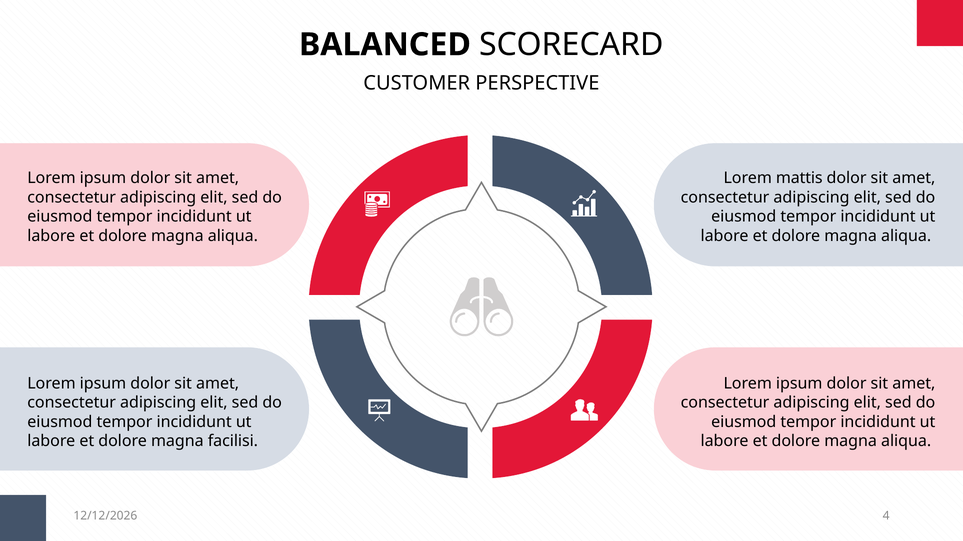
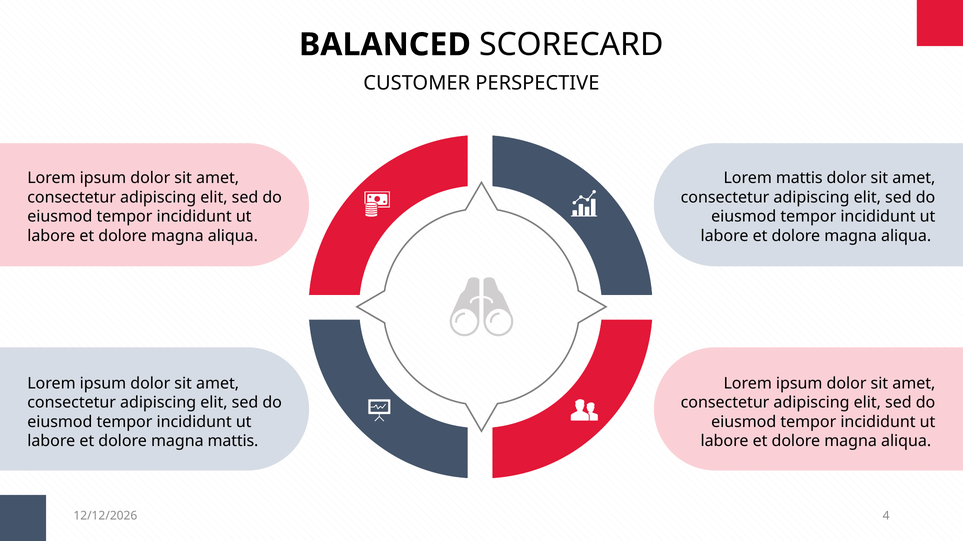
magna facilisi: facilisi -> mattis (233, 442)
